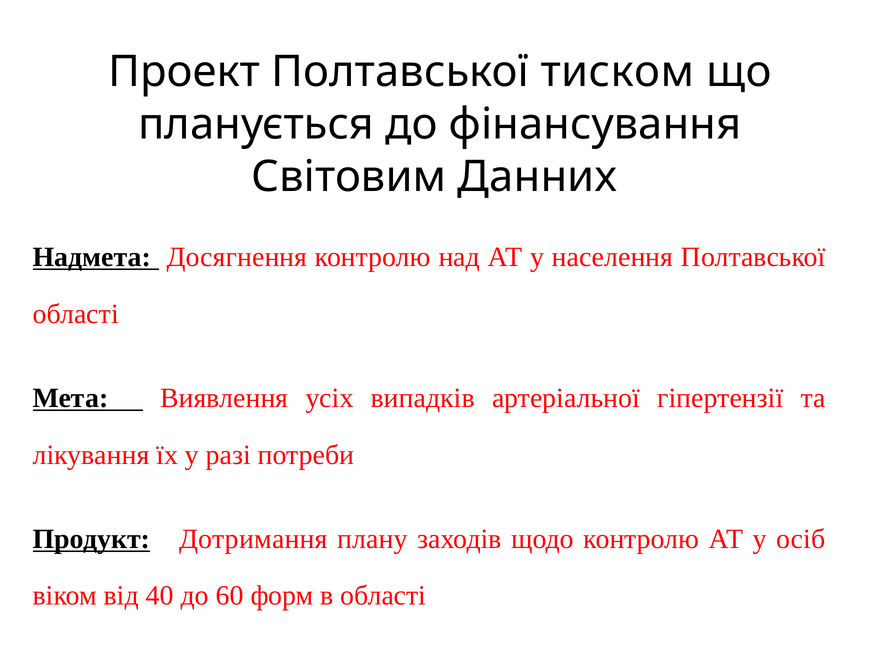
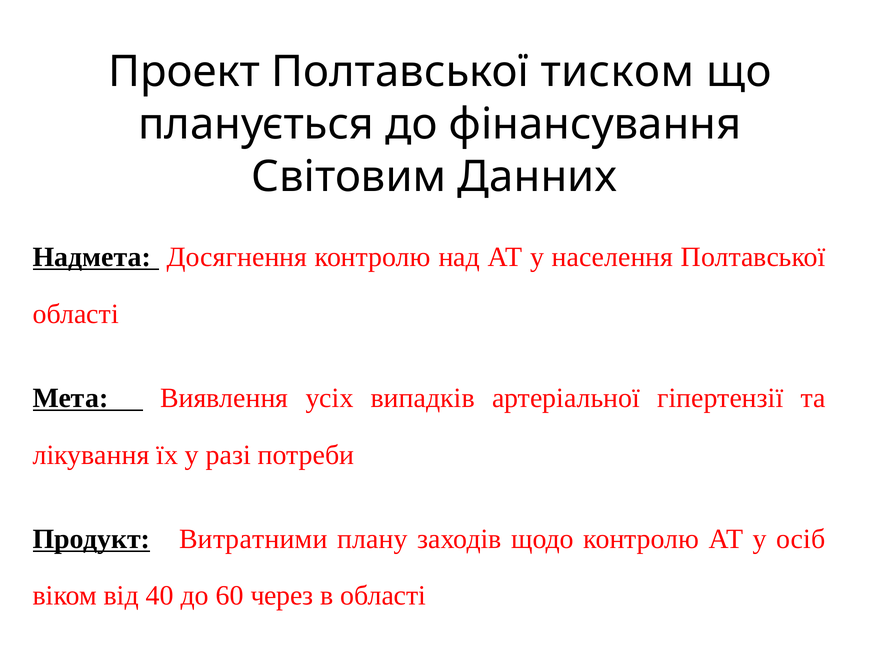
Дотримання: Дотримання -> Витратними (253, 539)
форм: форм -> через (282, 596)
